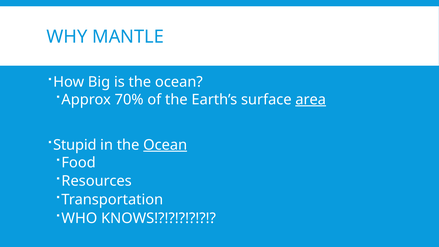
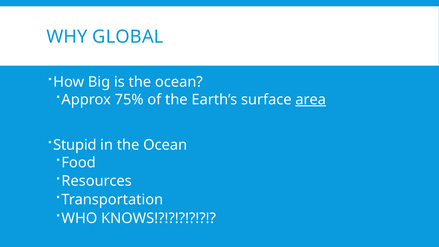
MANTLE: MANTLE -> GLOBAL (128, 37)
70%: 70% -> 75% (129, 100)
Ocean underline: present -> none (165, 145)
